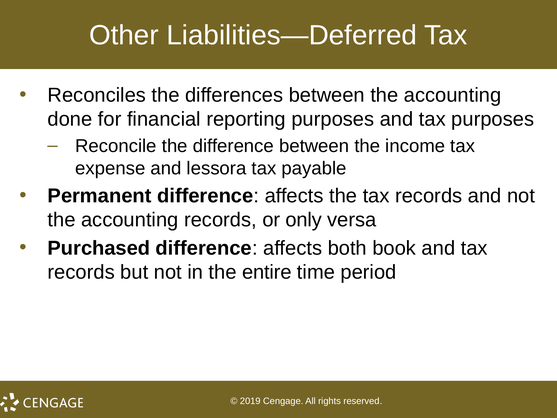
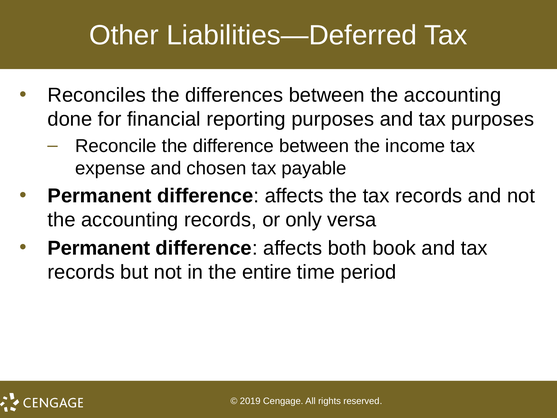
lessora: lessora -> chosen (217, 168)
Purchased: Purchased -> Permanent (99, 248)
